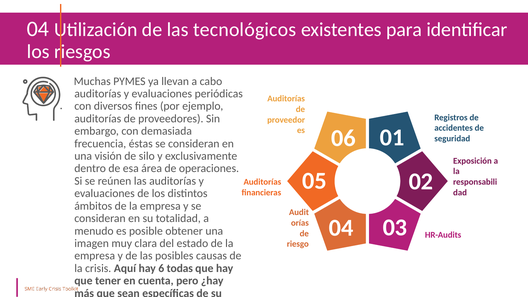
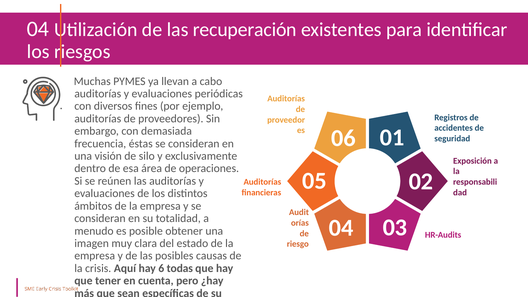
tecnológicos: tecnológicos -> recuperación (245, 30)
